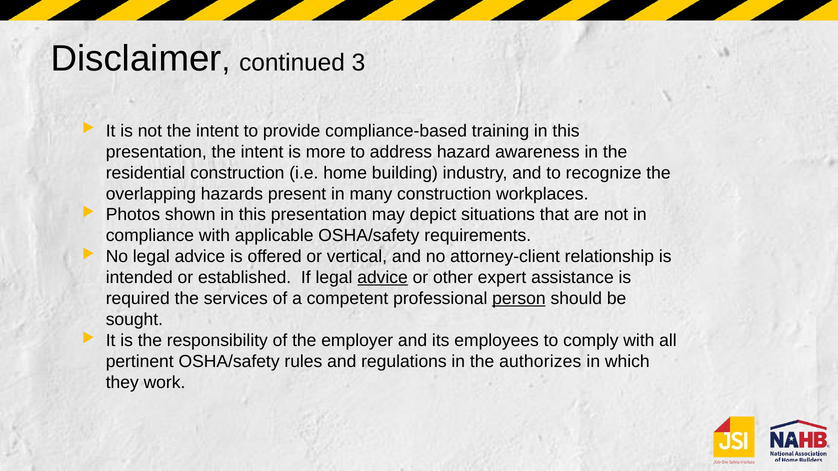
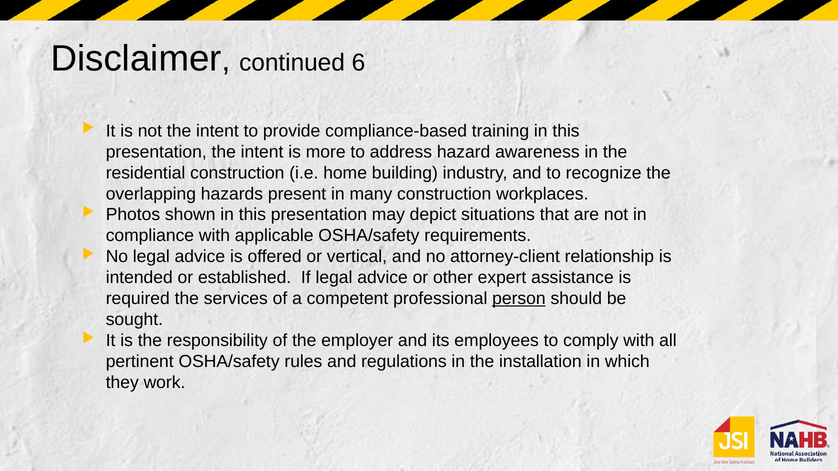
3: 3 -> 6 (358, 63)
advice underline: present -> none (383, 278)
authorizes: authorizes -> installation (540, 362)
